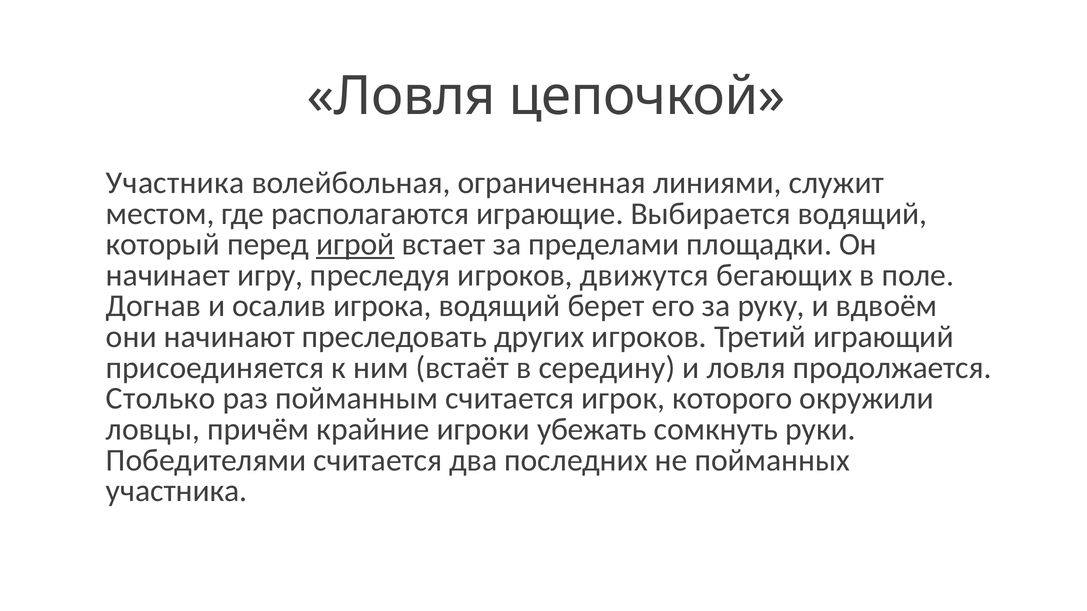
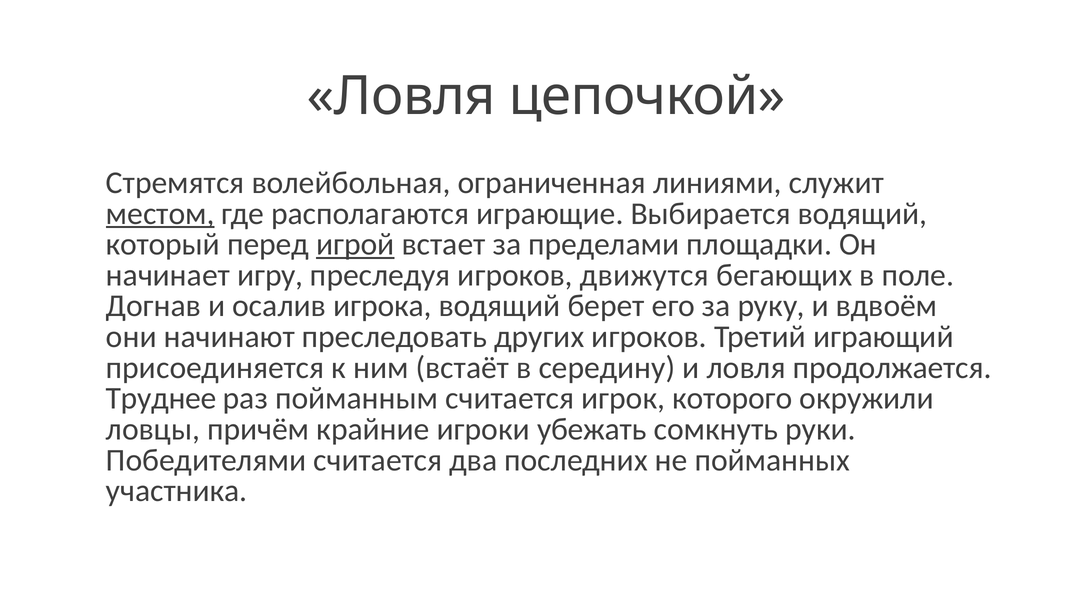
Участника: Участника -> Стремятся (175, 183)
местом underline: none -> present (160, 214)
Столько: Столько -> Труднее (161, 399)
